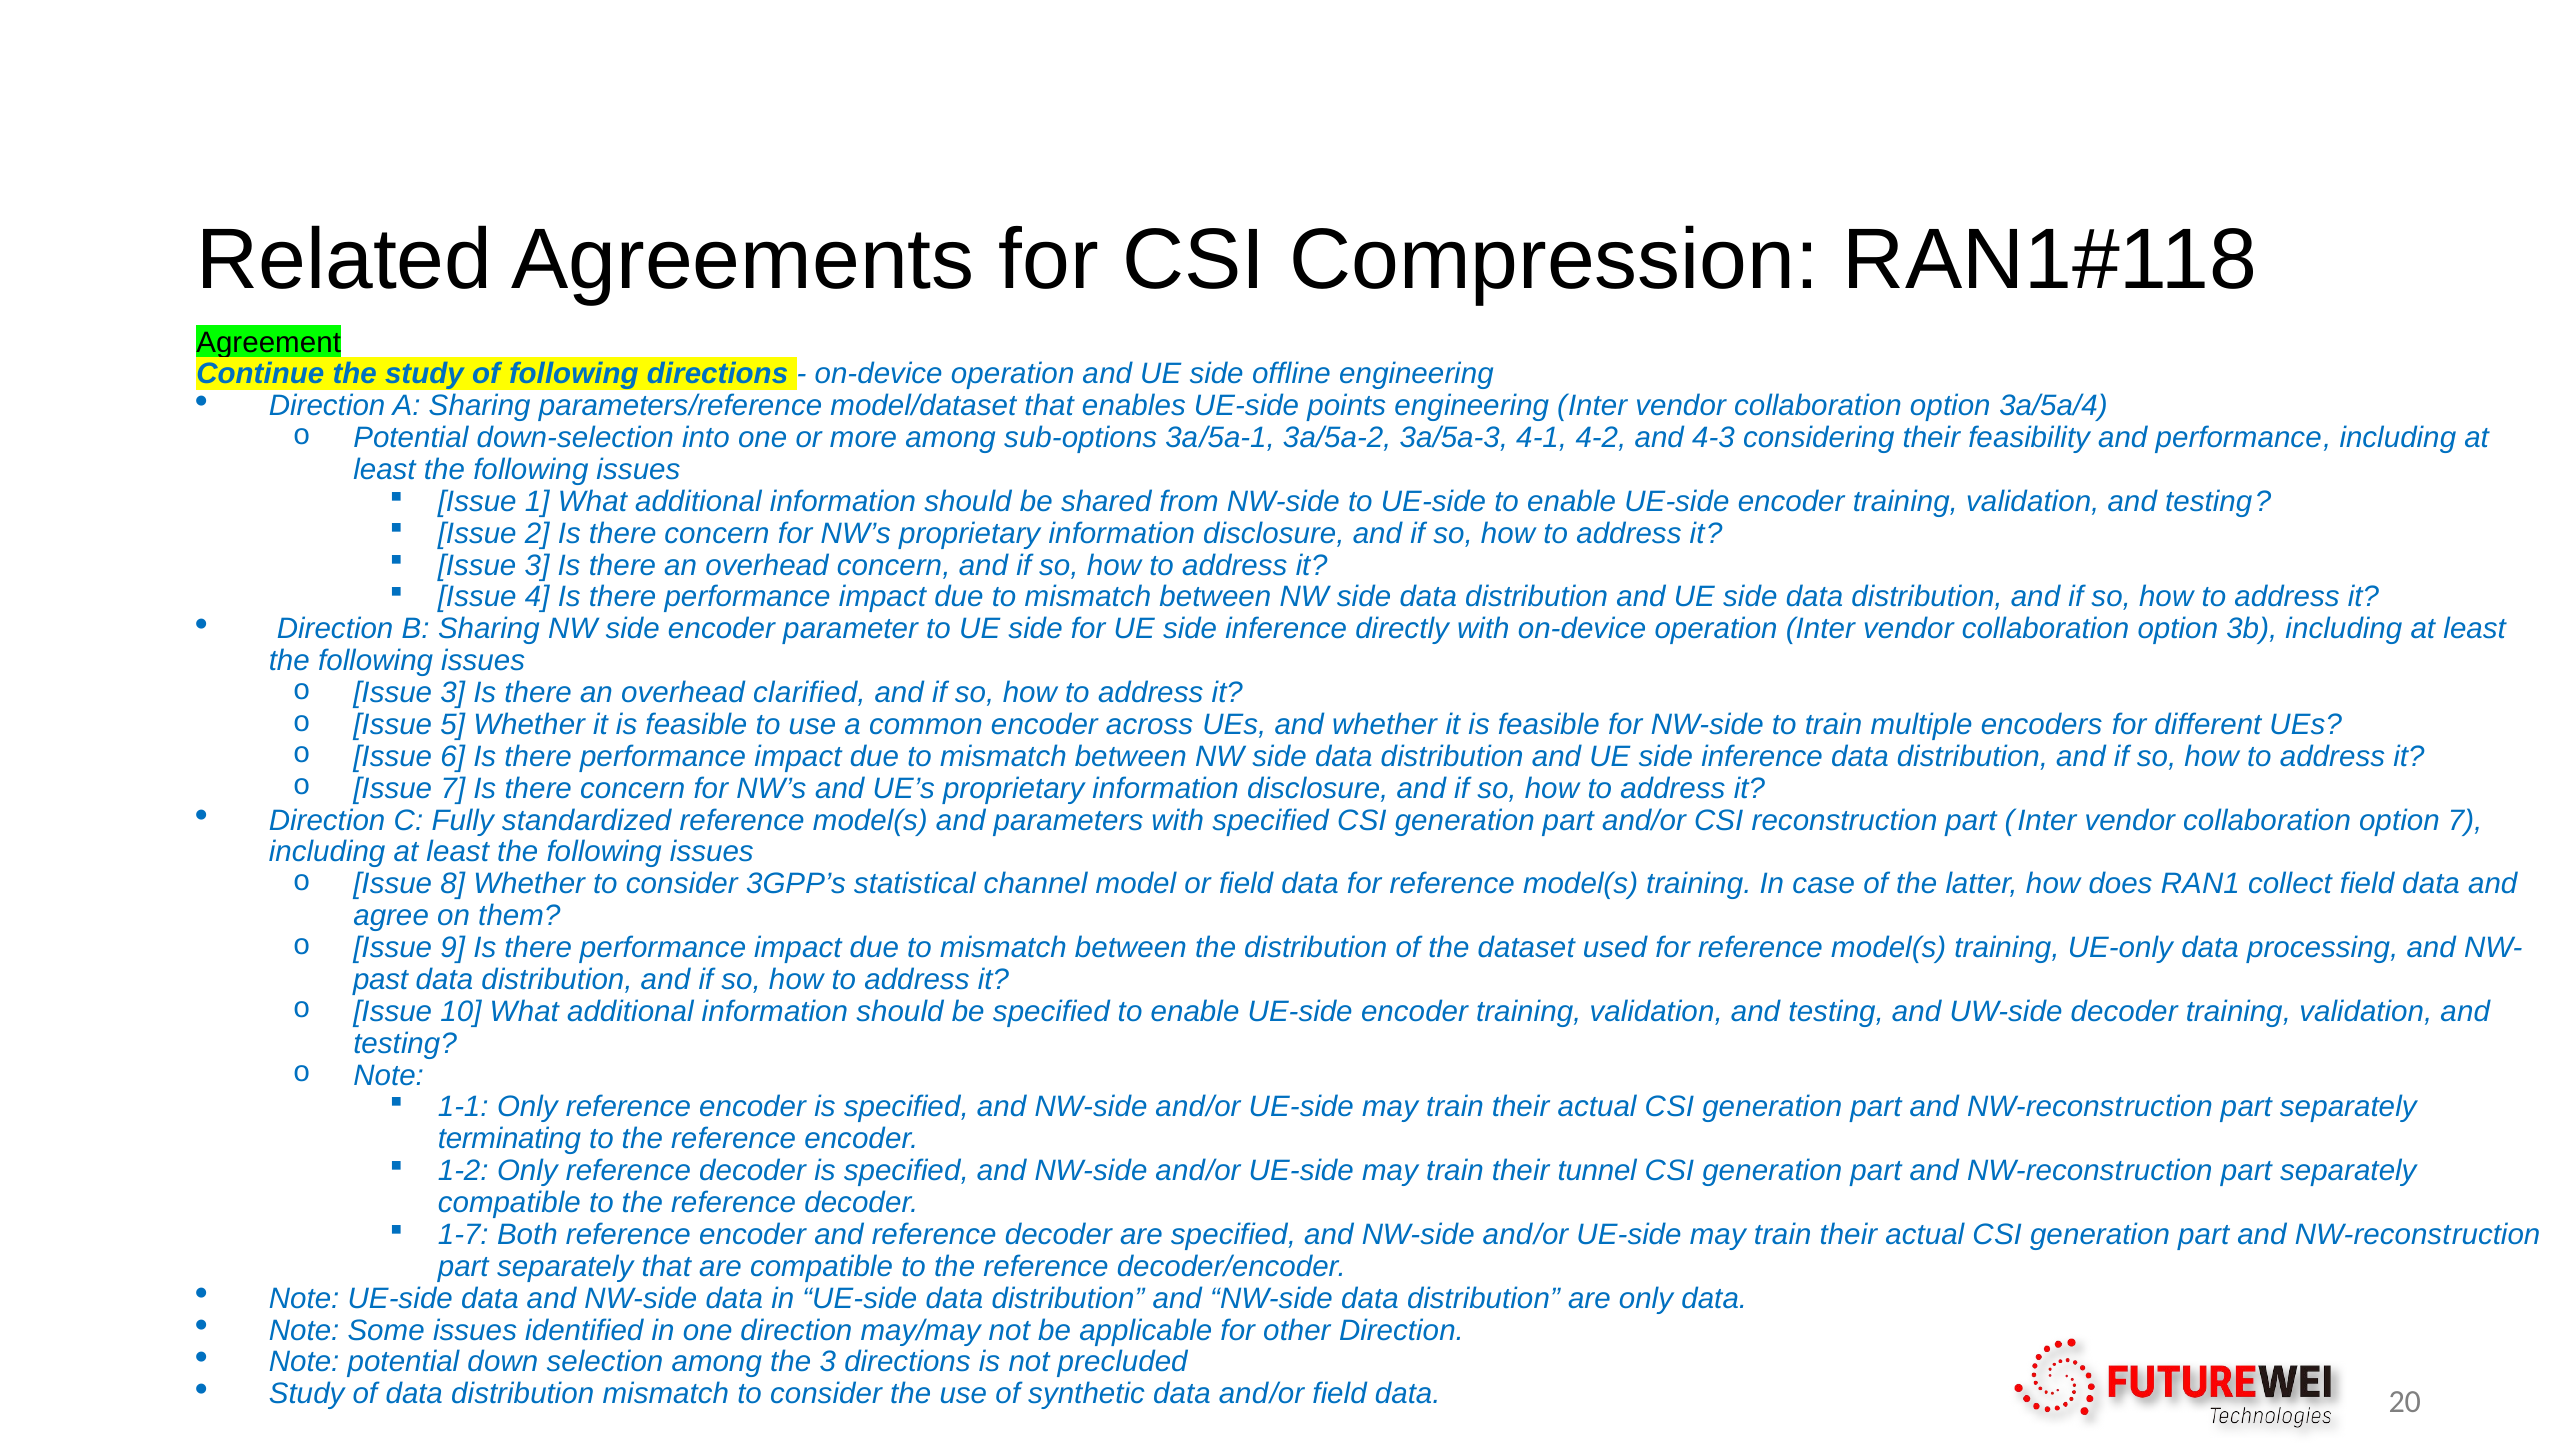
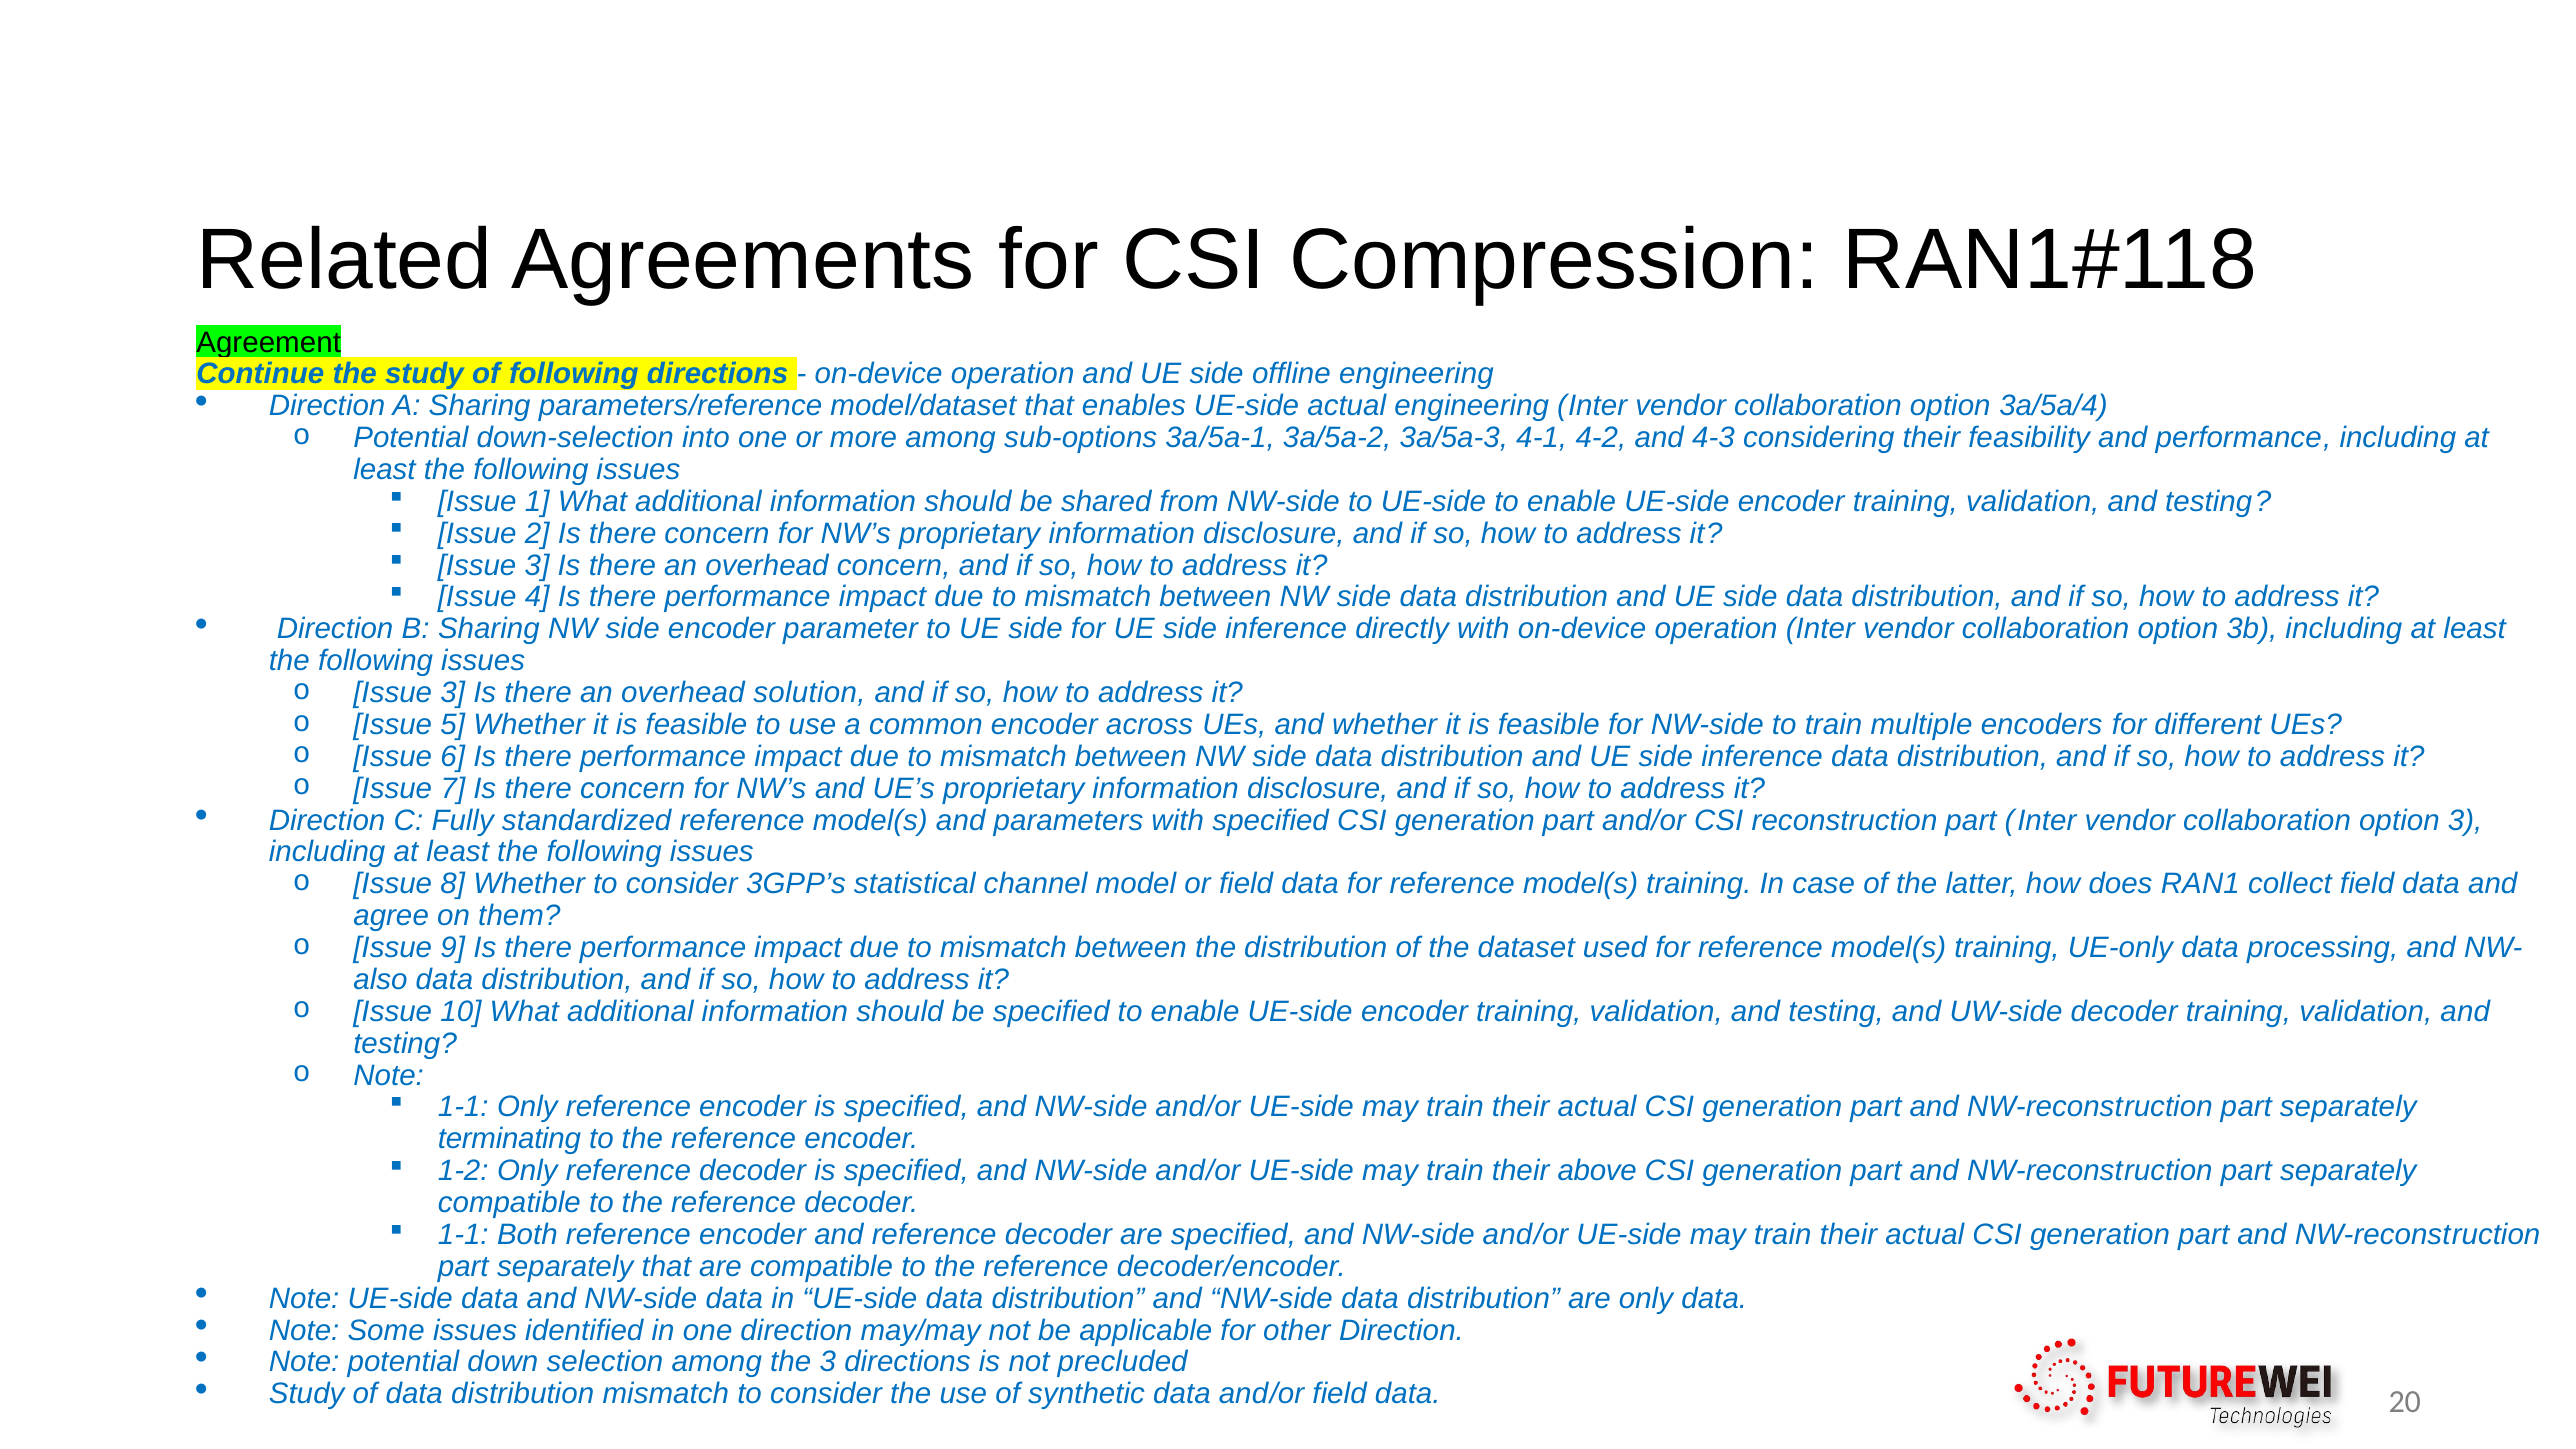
UE-side points: points -> actual (1347, 406)
clarified: clarified -> solution (809, 693)
option 7: 7 -> 3 (2465, 820)
past: past -> also (380, 980)
tunnel: tunnel -> above (1597, 1171)
1-7: 1-7 -> 1-1 (463, 1235)
